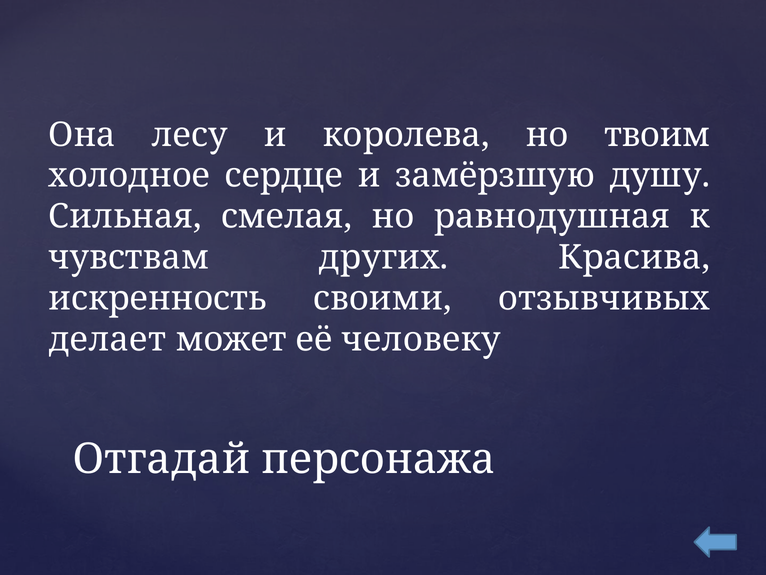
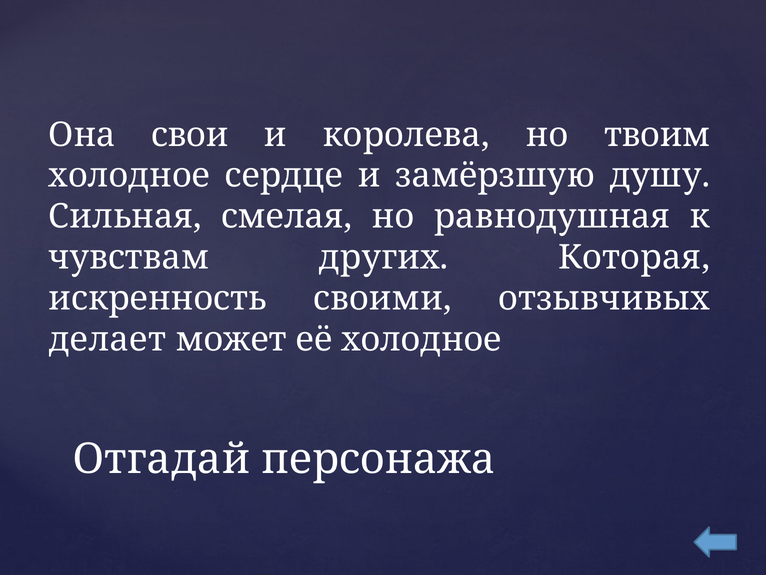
лесу: лесу -> свои (190, 135)
Красива: Красива -> Которая (634, 257)
её человеку: человеку -> холодное (421, 339)
